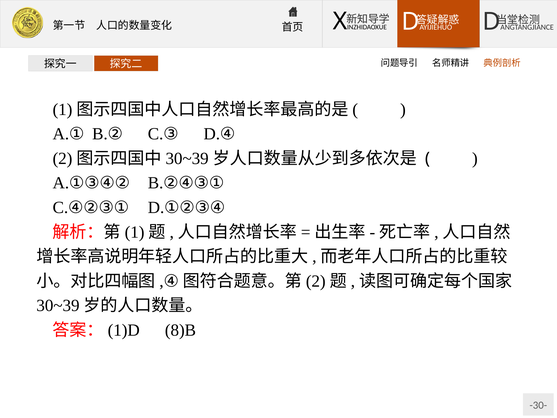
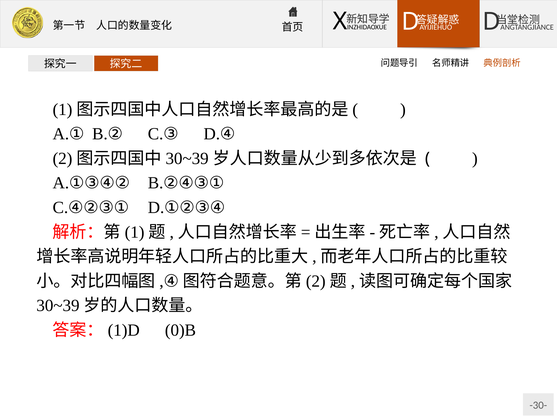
8)B: 8)B -> 0)B (180, 330)
